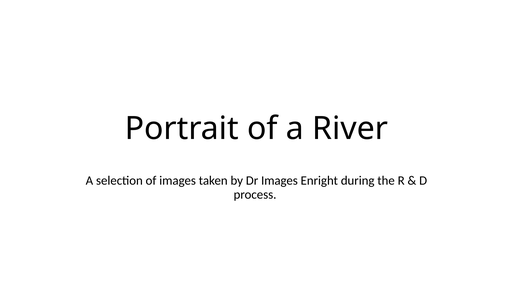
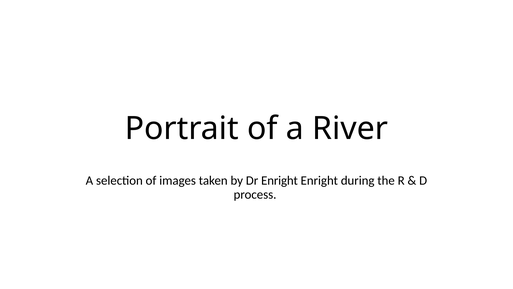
Dr Images: Images -> Enright (279, 180)
